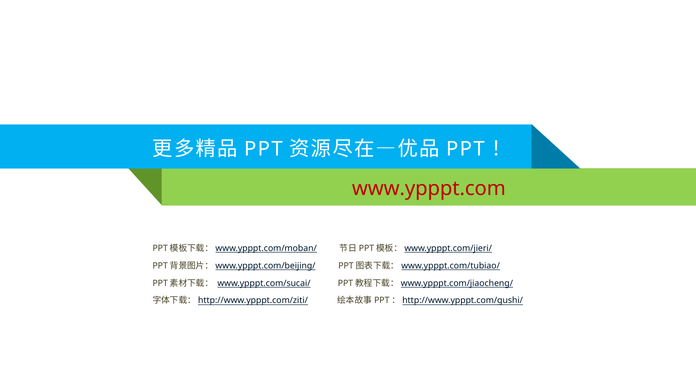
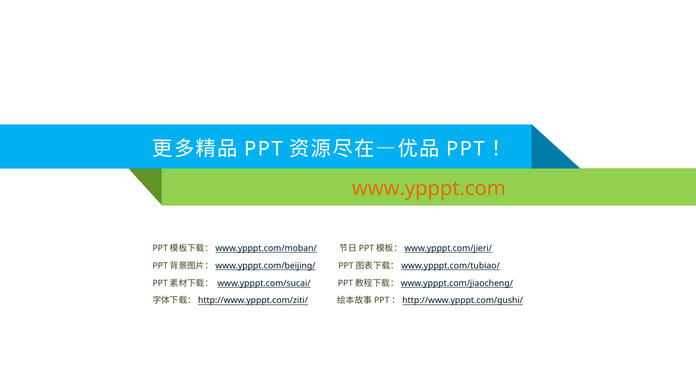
www.ypppt.com colour: red -> orange (429, 189)
